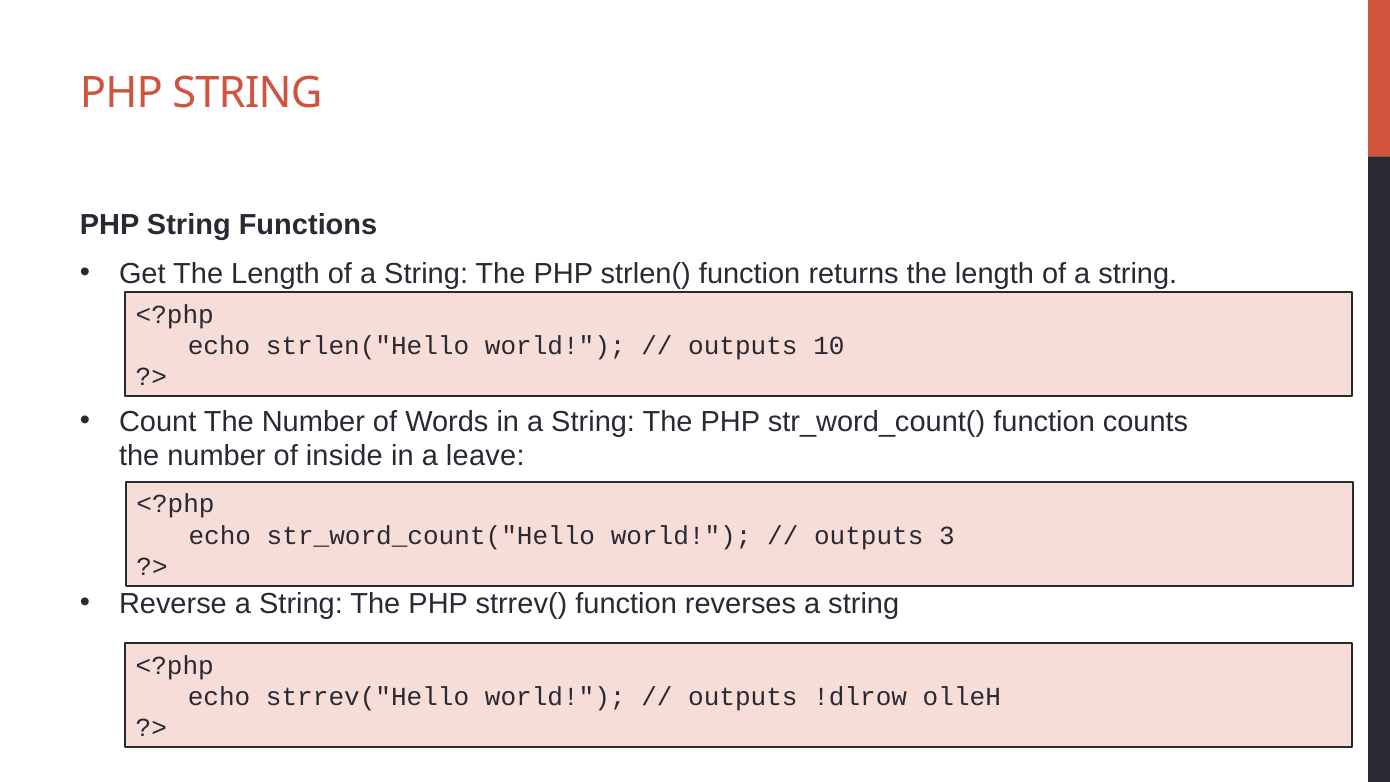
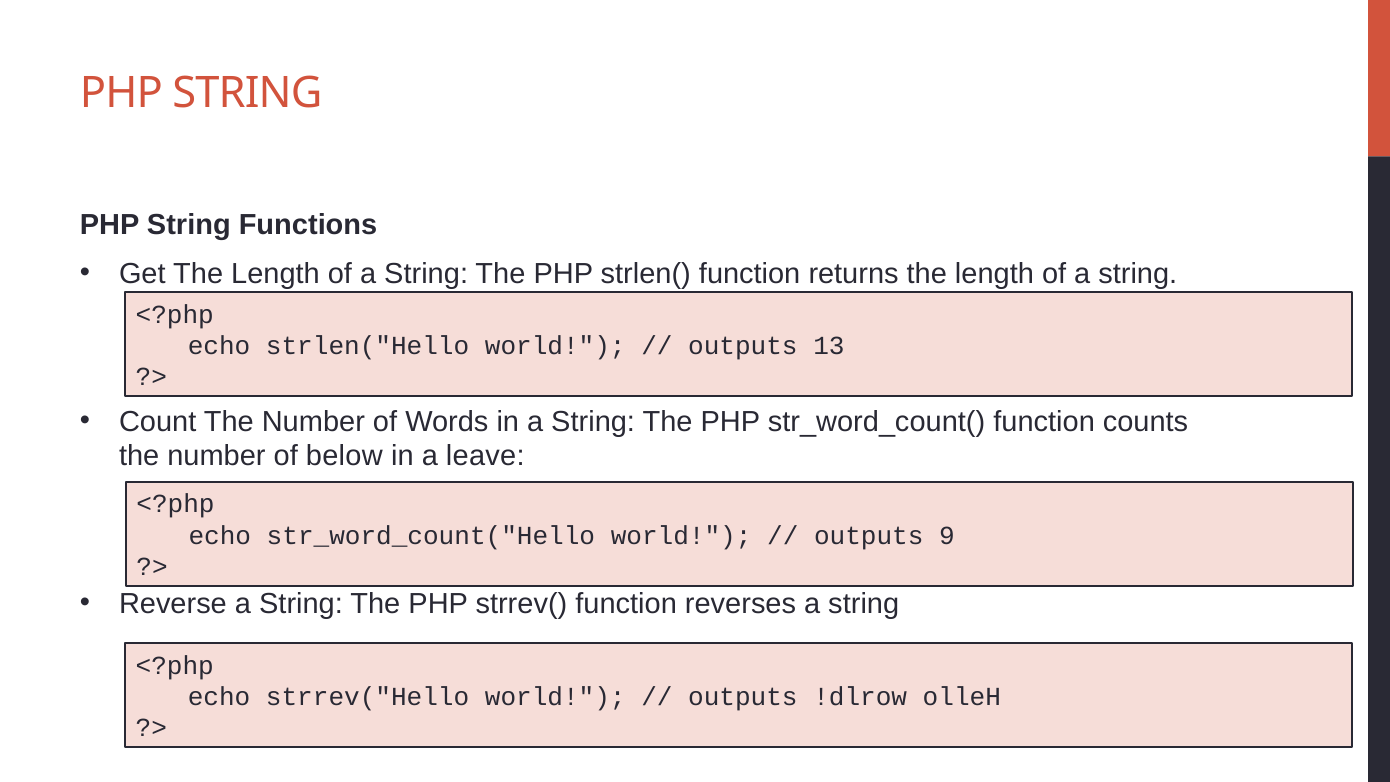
10: 10 -> 13 (829, 346)
inside: inside -> below (344, 456)
3: 3 -> 9 (947, 535)
